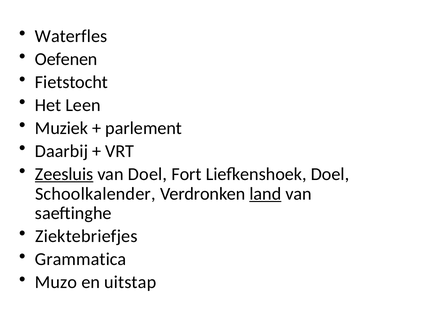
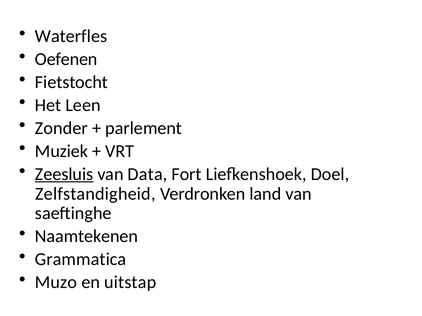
Muziek: Muziek -> Zonder (61, 128)
Daarbij: Daarbij -> Muziek (62, 151)
van Doel: Doel -> Data (148, 174)
Schoolkalender: Schoolkalender -> Zelfstandigheid (95, 194)
land underline: present -> none (265, 194)
Ziektebriefjes: Ziektebriefjes -> Naamtekenen (86, 237)
